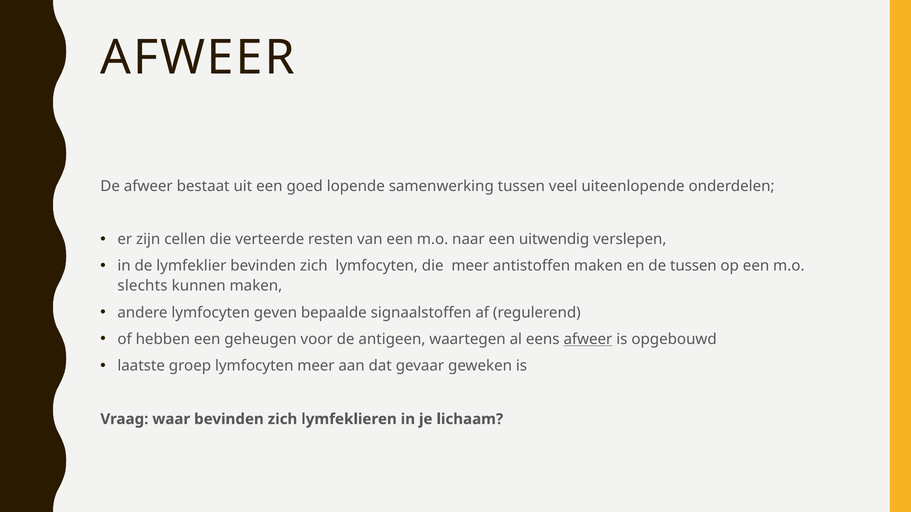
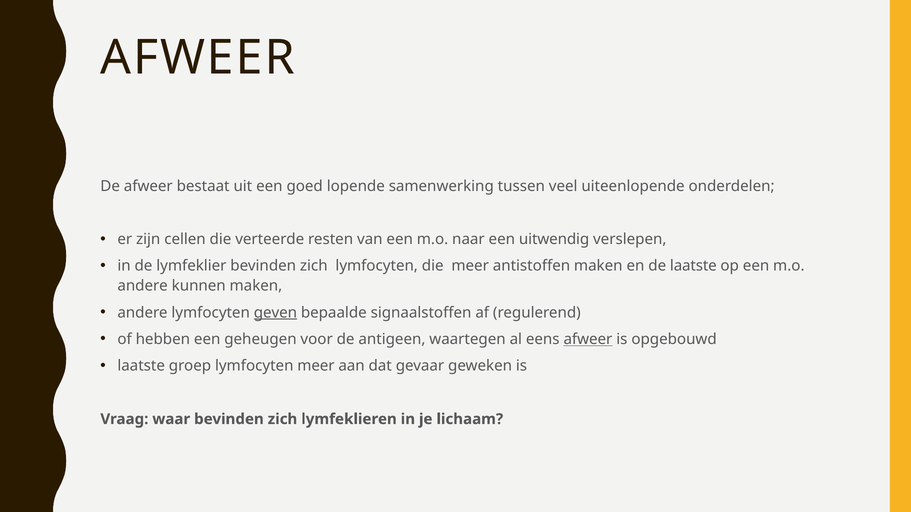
de tussen: tussen -> laatste (693, 266)
slechts: slechts -> andere (143, 286)
geven underline: none -> present (275, 313)
